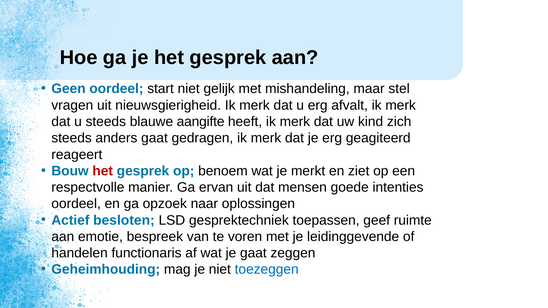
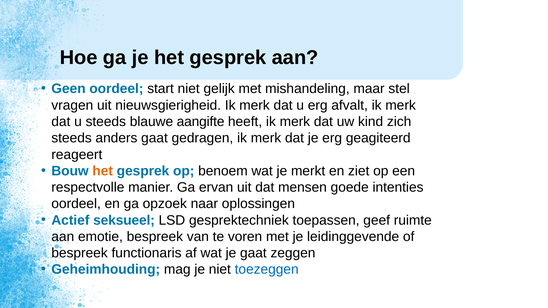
het colour: red -> orange (103, 171)
besloten: besloten -> seksueel (124, 220)
handelen: handelen -> bespreek (80, 253)
